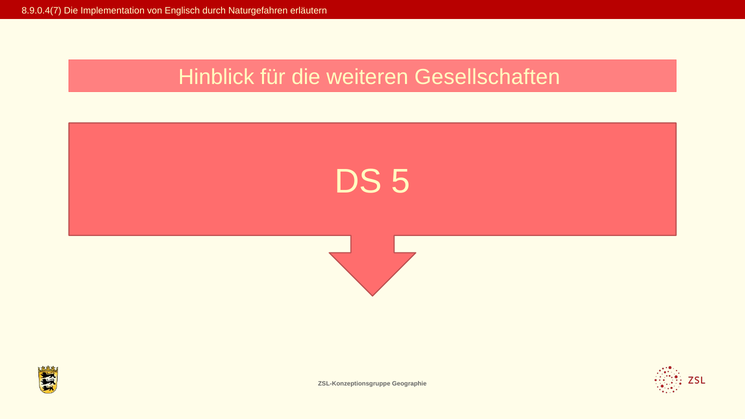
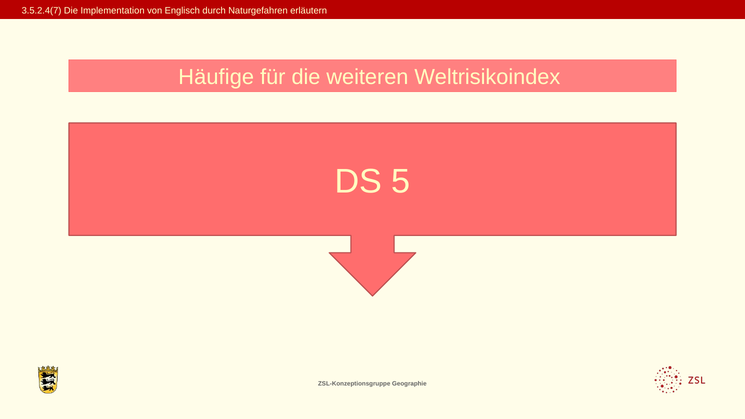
8.9.0.4(7: 8.9.0.4(7 -> 3.5.2.4(7 (42, 11)
Hinblick: Hinblick -> Häufige (216, 77)
Gesellschaften: Gesellschaften -> Weltrisikoindex (487, 77)
